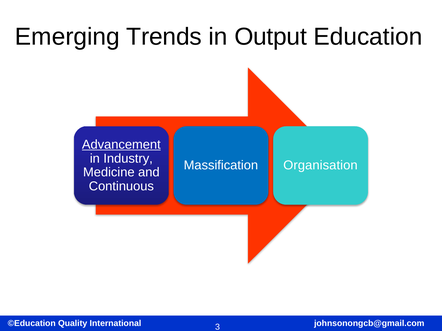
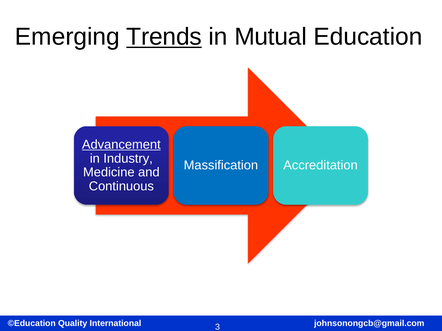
Trends underline: none -> present (164, 37)
Output: Output -> Mutual (271, 37)
Organisation: Organisation -> Accreditation (321, 166)
